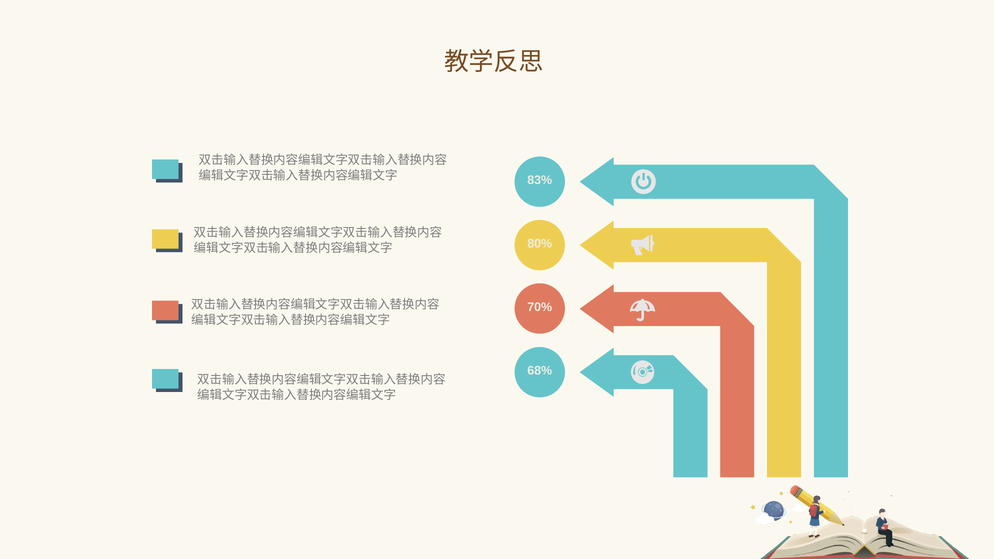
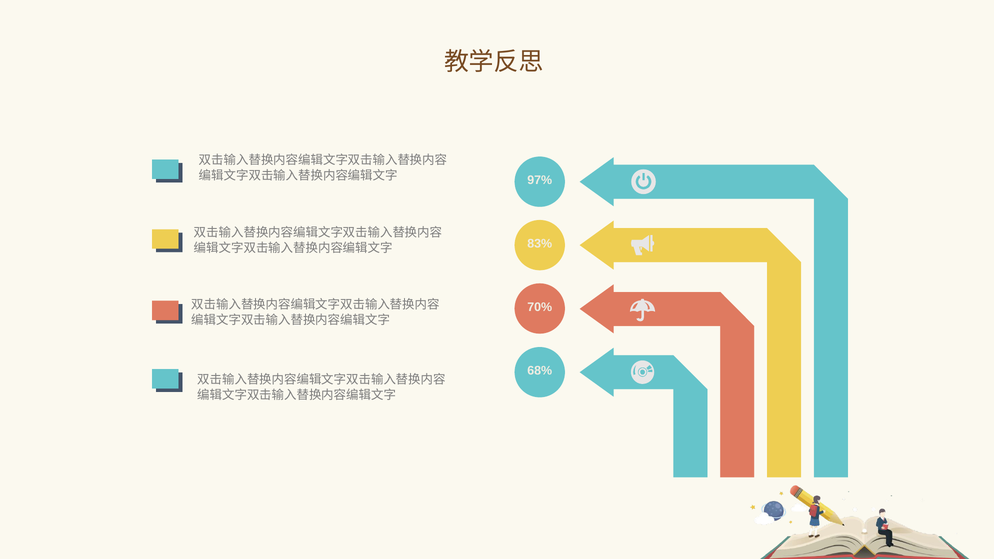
83%: 83% -> 97% (540, 180)
80%: 80% -> 83% (540, 244)
